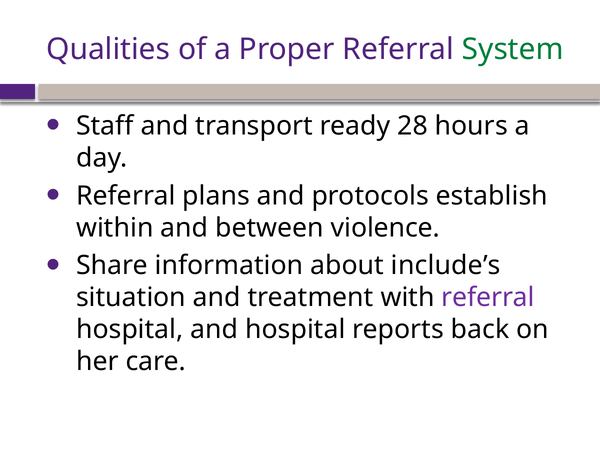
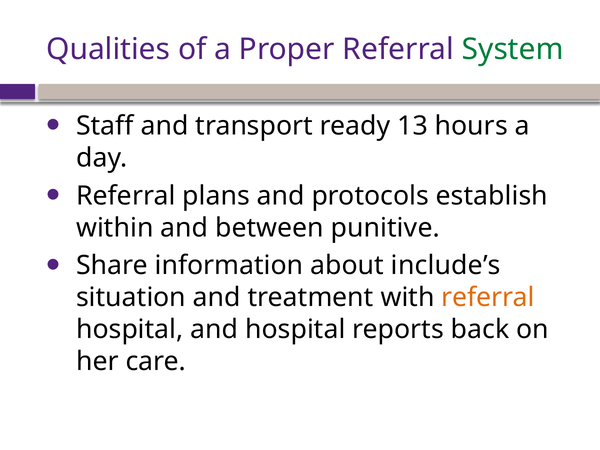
28: 28 -> 13 (413, 126)
violence: violence -> punitive (385, 228)
referral colour: purple -> orange (488, 298)
